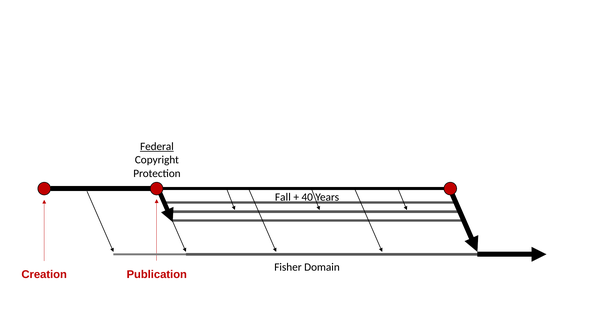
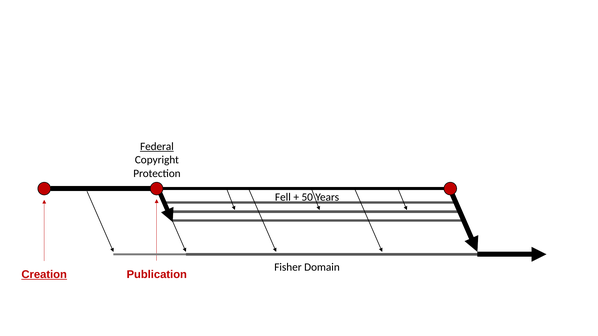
Fall: Fall -> Fell (283, 197)
40: 40 -> 50 (307, 197)
Creation underline: none -> present (44, 275)
